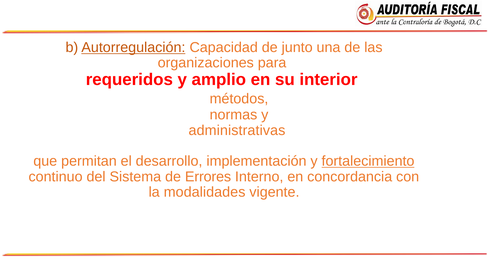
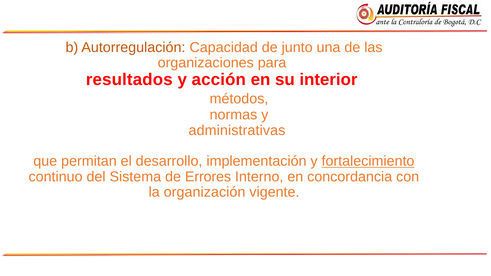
Autorregulación underline: present -> none (133, 48)
requeridos: requeridos -> resultados (129, 80)
amplio: amplio -> acción (219, 80)
modalidades: modalidades -> organización (205, 192)
